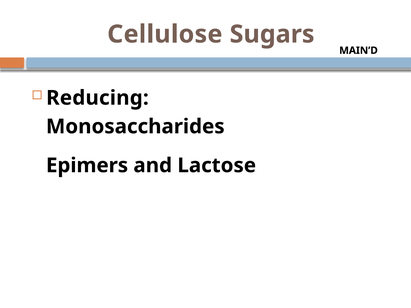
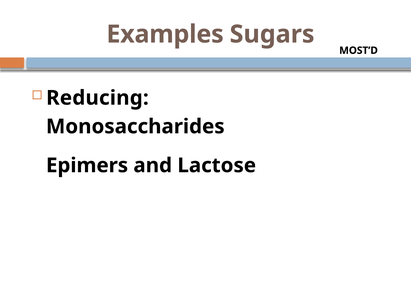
Cellulose: Cellulose -> Examples (165, 34)
MAIN’D: MAIN’D -> MOST’D (359, 51)
